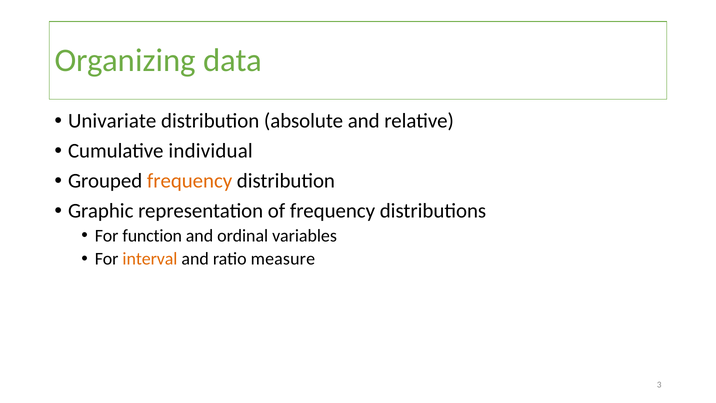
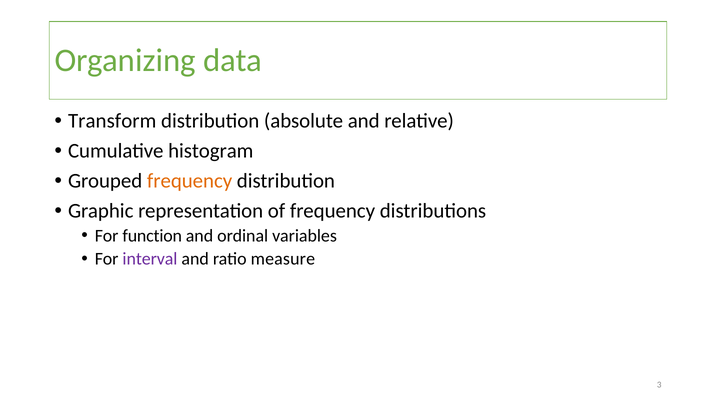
Univariate: Univariate -> Transform (112, 121)
individual: individual -> histogram (211, 151)
interval colour: orange -> purple (150, 259)
